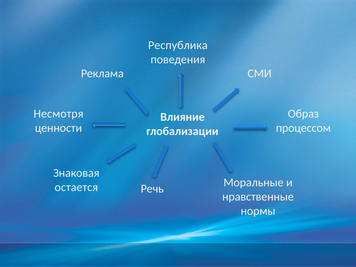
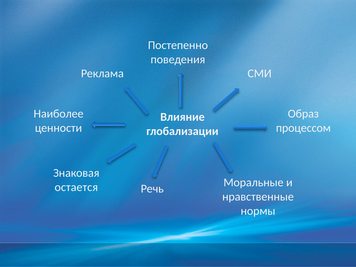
Республика: Республика -> Постепенно (178, 45)
Несмотря: Несмотря -> Наиболее (59, 114)
